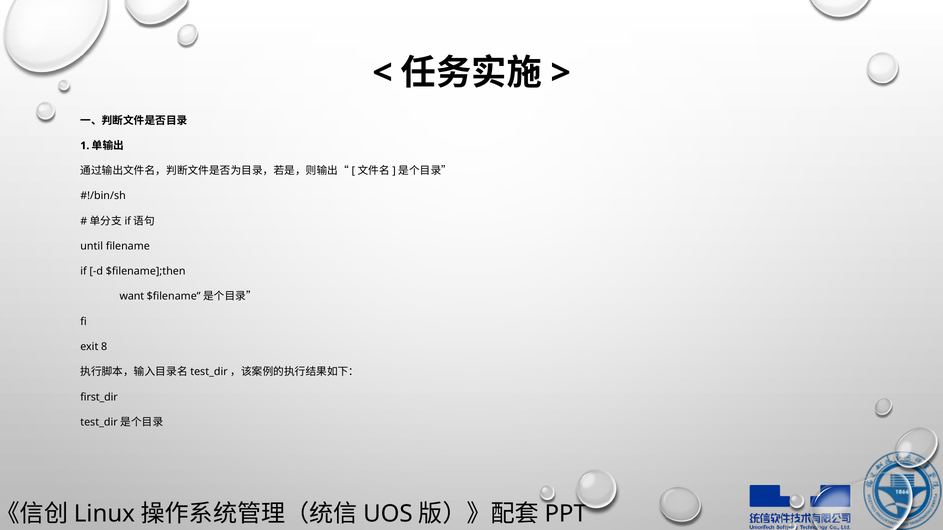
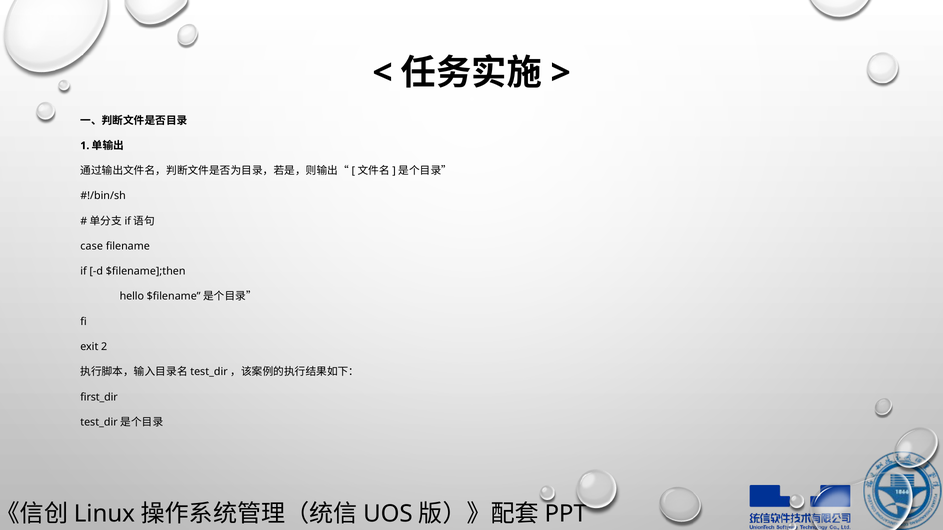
until: until -> case (92, 246)
want: want -> hello (132, 297)
8: 8 -> 2 (104, 347)
